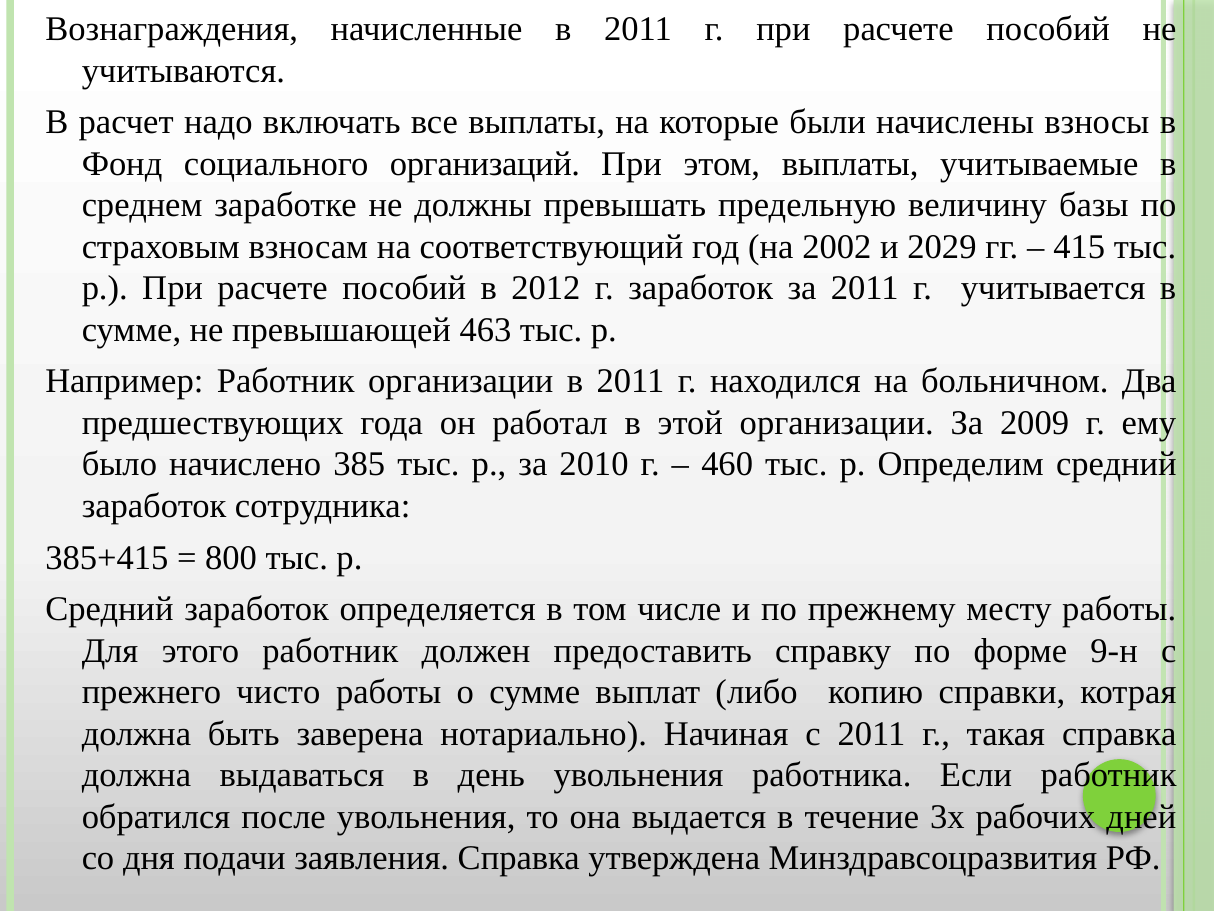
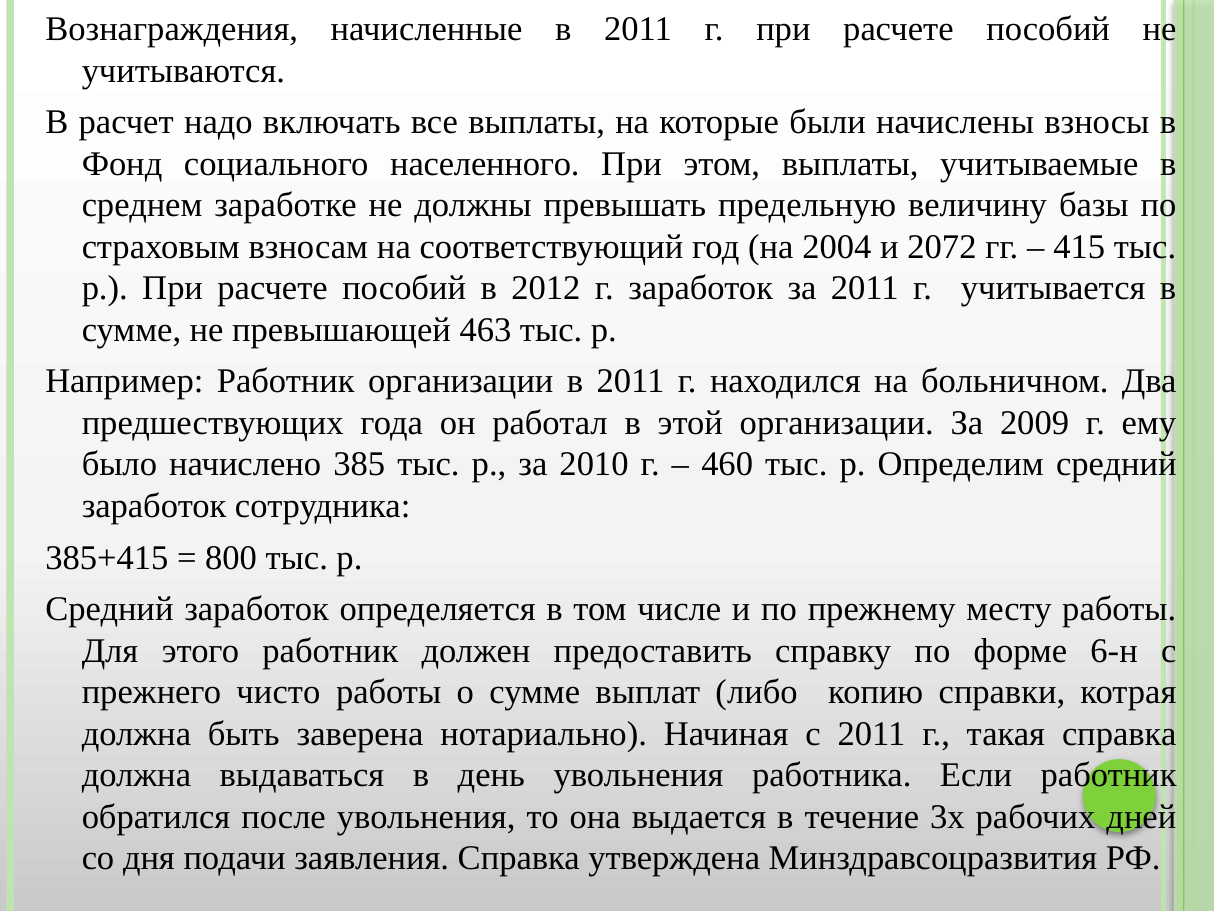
организаций: организаций -> населенного (485, 164)
2002: 2002 -> 2004 (837, 247)
2029: 2029 -> 2072 (942, 247)
9-н: 9-н -> 6-н (1114, 650)
